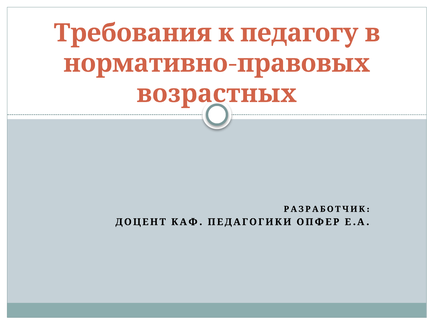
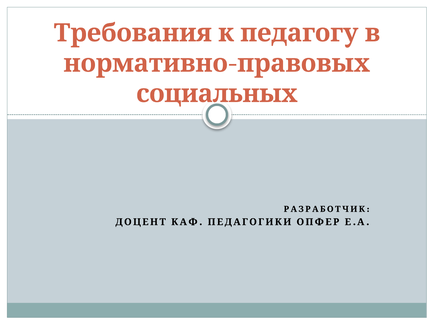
возрастных: возрастных -> социальных (217, 94)
